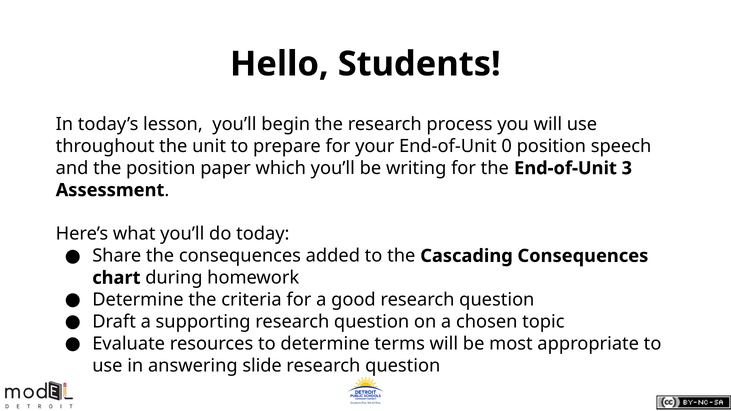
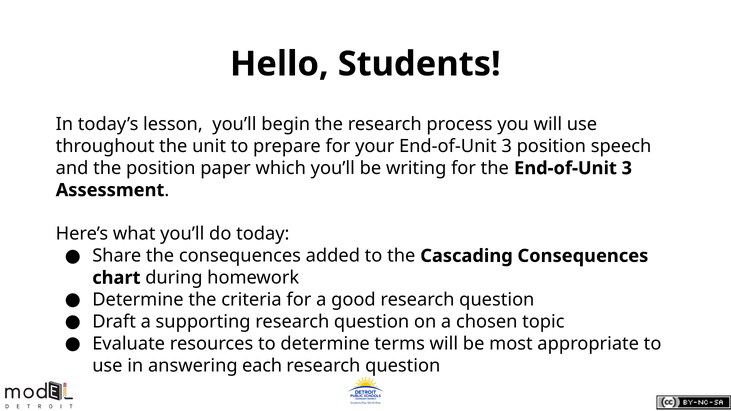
your End-of-Unit 0: 0 -> 3 (507, 146)
slide: slide -> each (262, 366)
